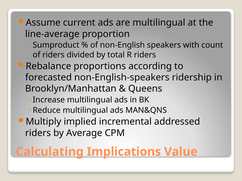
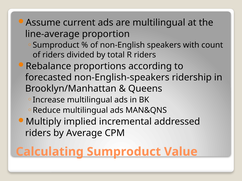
Calculating Implications: Implications -> Sumproduct (124, 152)
